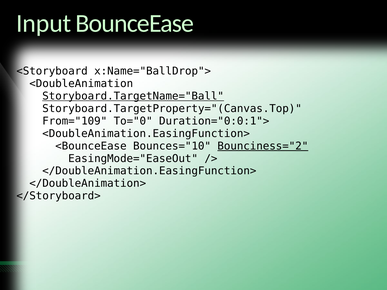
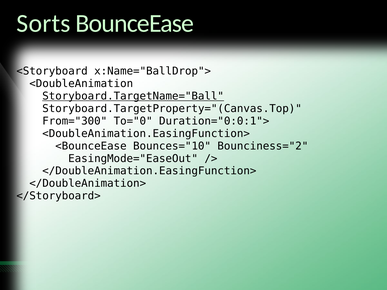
Input: Input -> Sorts (44, 24)
From="109: From="109 -> From="300 (75, 121)
Bounciness="2 underline: present -> none (263, 146)
